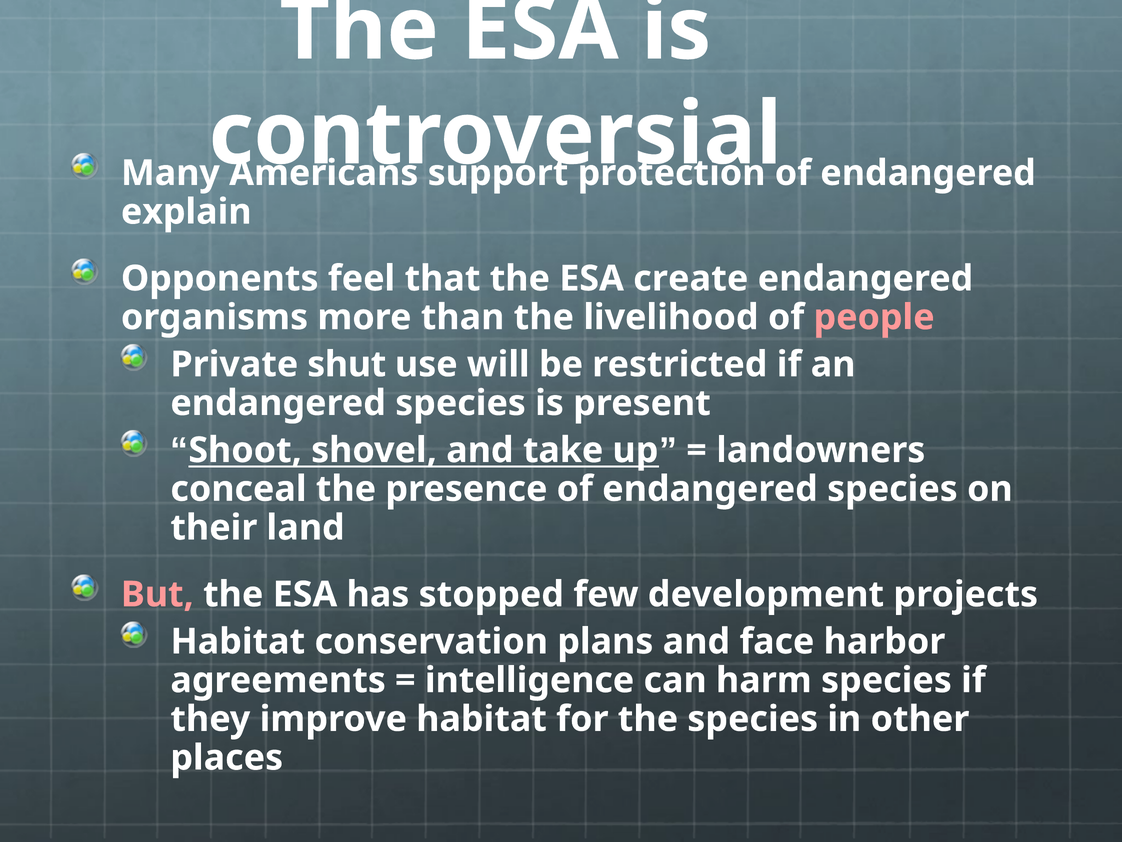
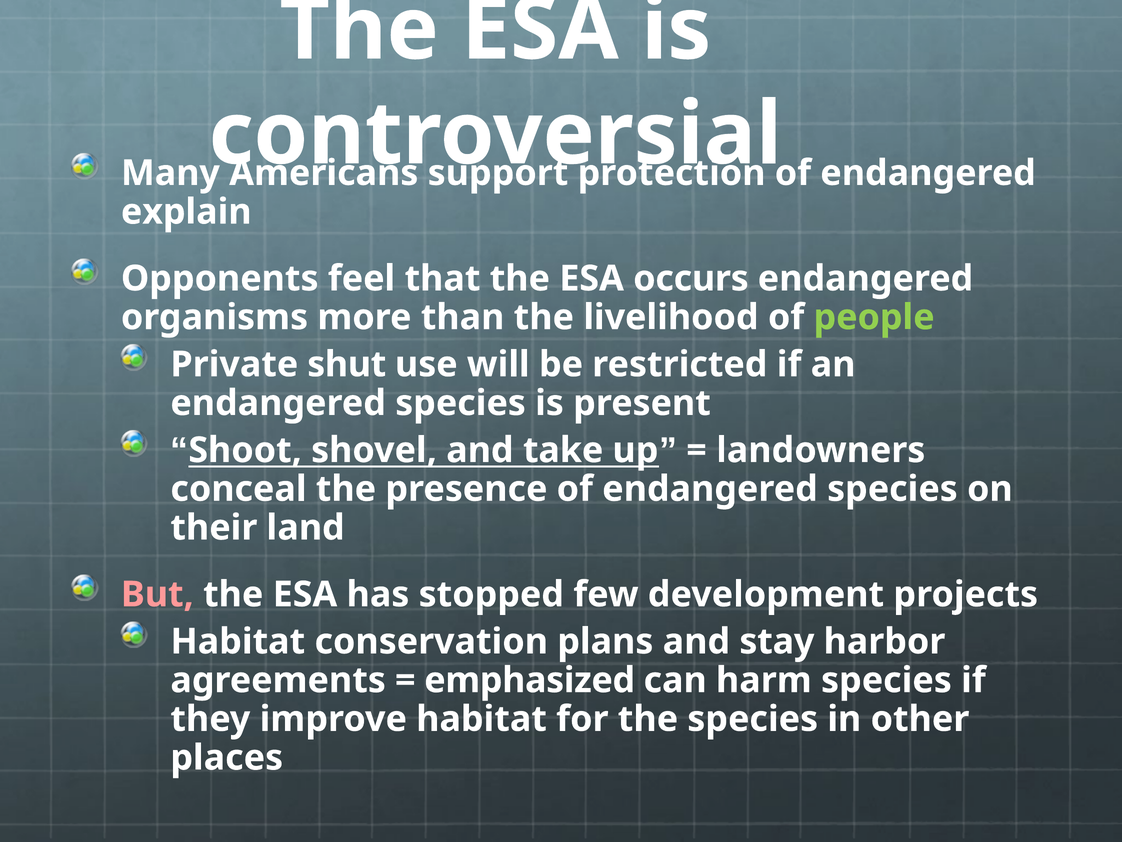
create: create -> occurs (691, 278)
people colour: pink -> light green (874, 317)
face: face -> stay (777, 641)
intelligence: intelligence -> emphasized (530, 680)
